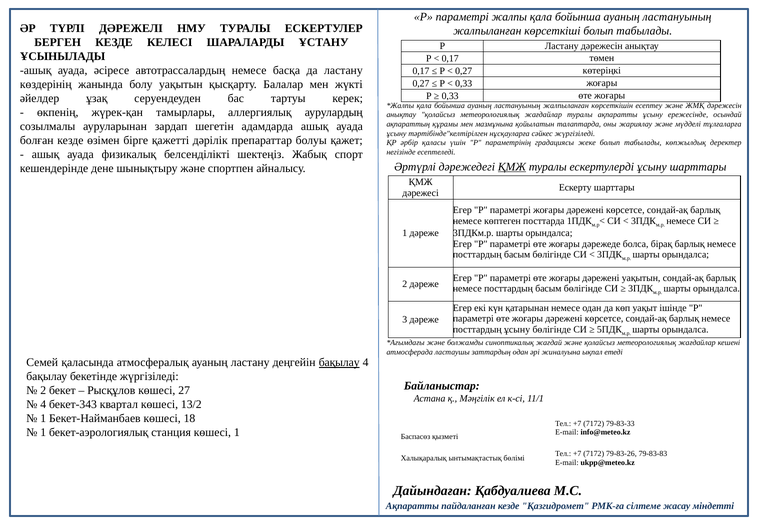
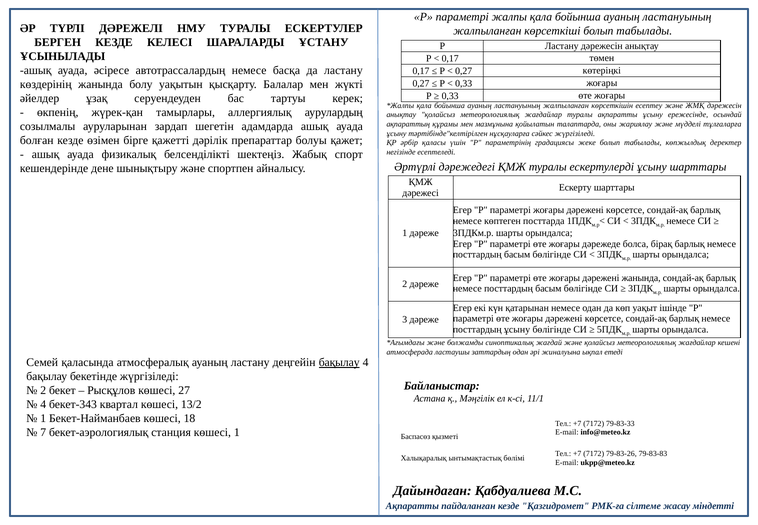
ҚМЖ underline: present -> none (512, 167)
дәрежені уақытын: уақытын -> жанында (641, 278)
1: 1 -> 7 (43, 432)
